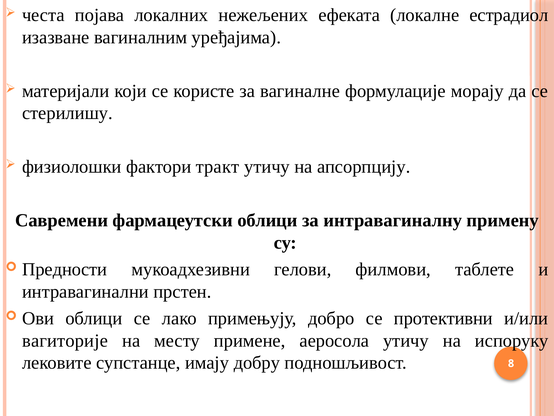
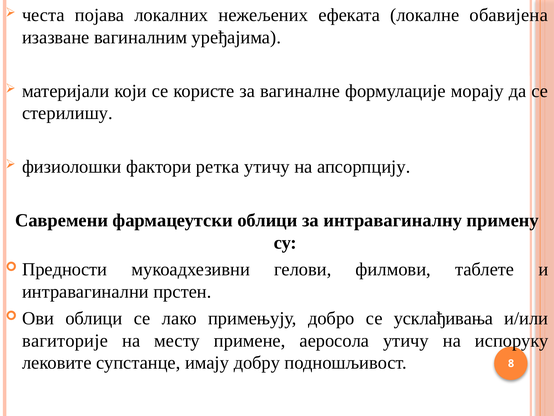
естрадиол: естрадиол -> обавијена (509, 15)
тракт: тракт -> ретка (218, 167)
протективни: протективни -> усклађивања (443, 318)
